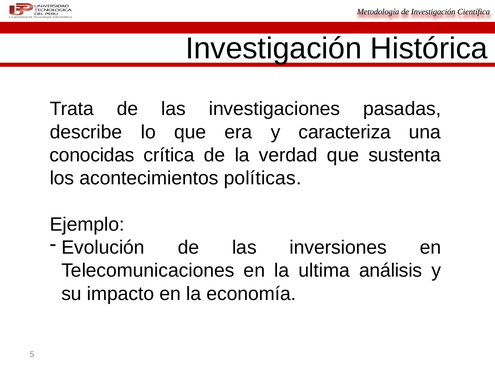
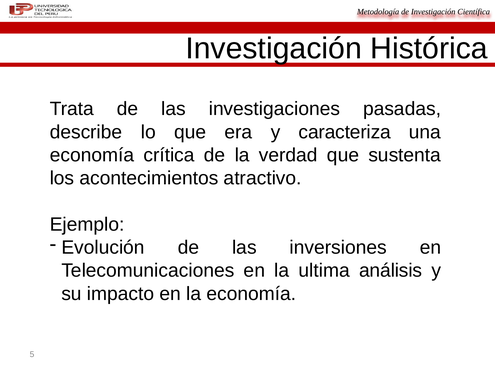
conocidas: conocidas -> economía (92, 155)
políticas: políticas -> atractivo (263, 178)
